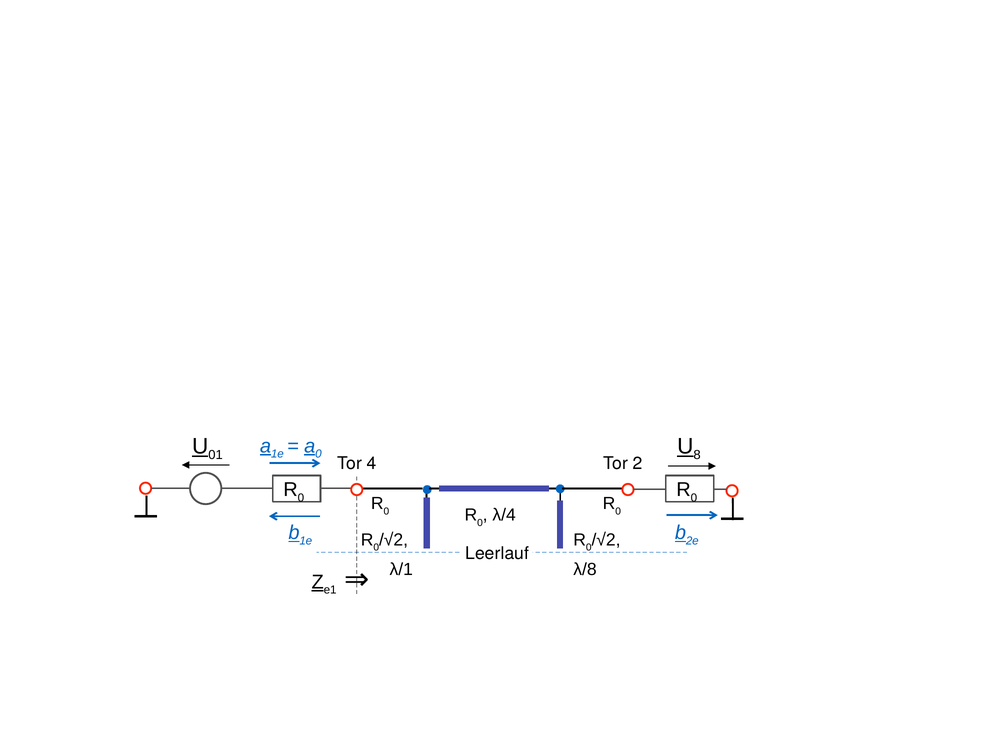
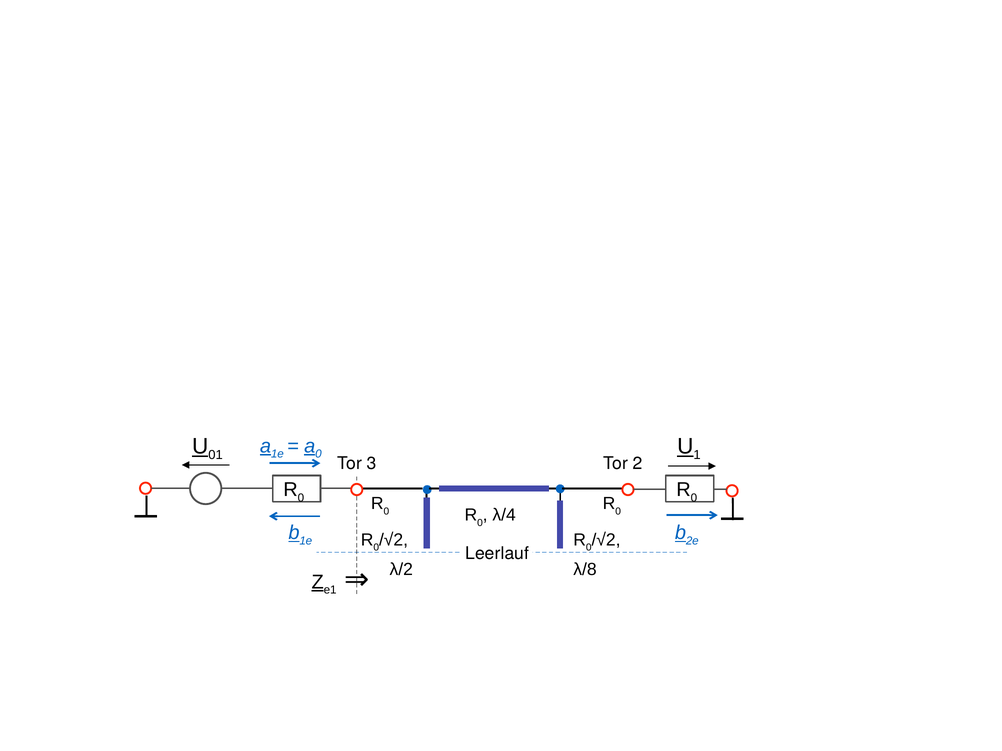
8: 8 -> 1 (697, 455)
4: 4 -> 3 (372, 464)
λ/1: λ/1 -> λ/2 (401, 570)
